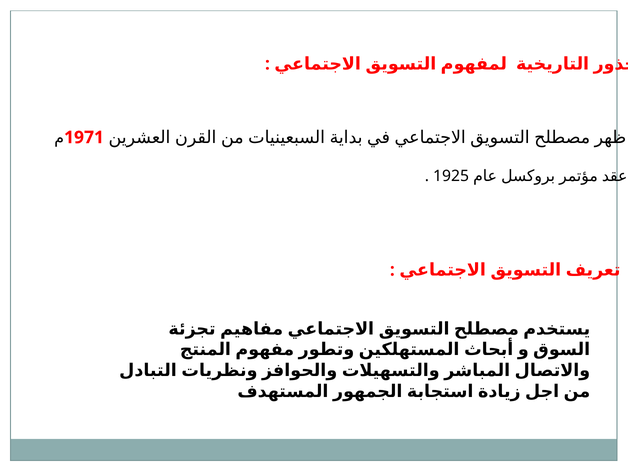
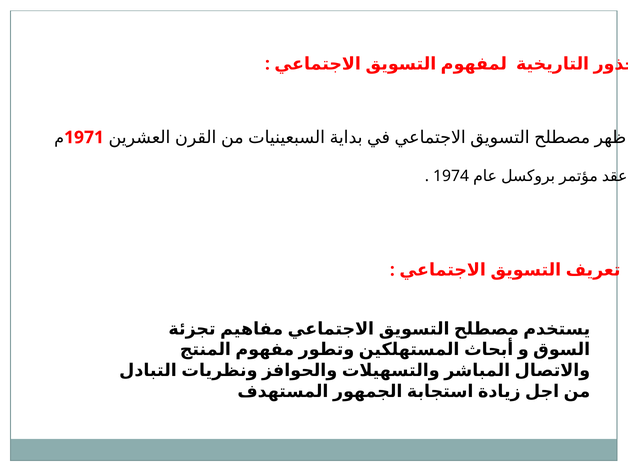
1925: 1925 -> 1974 (451, 176)
